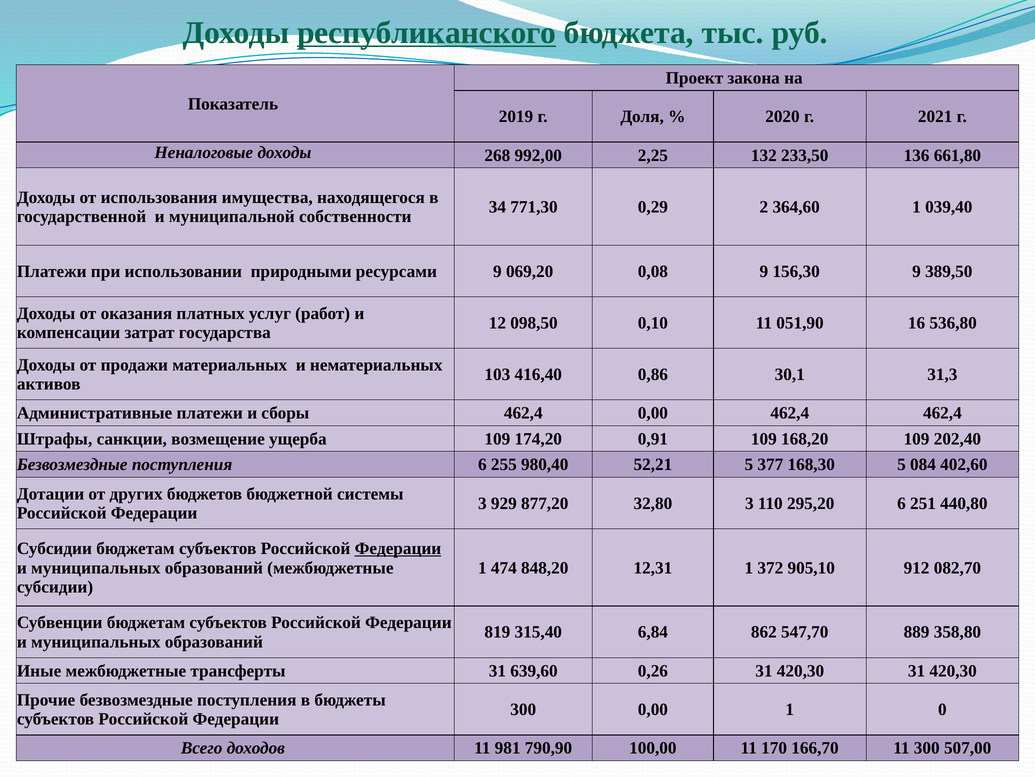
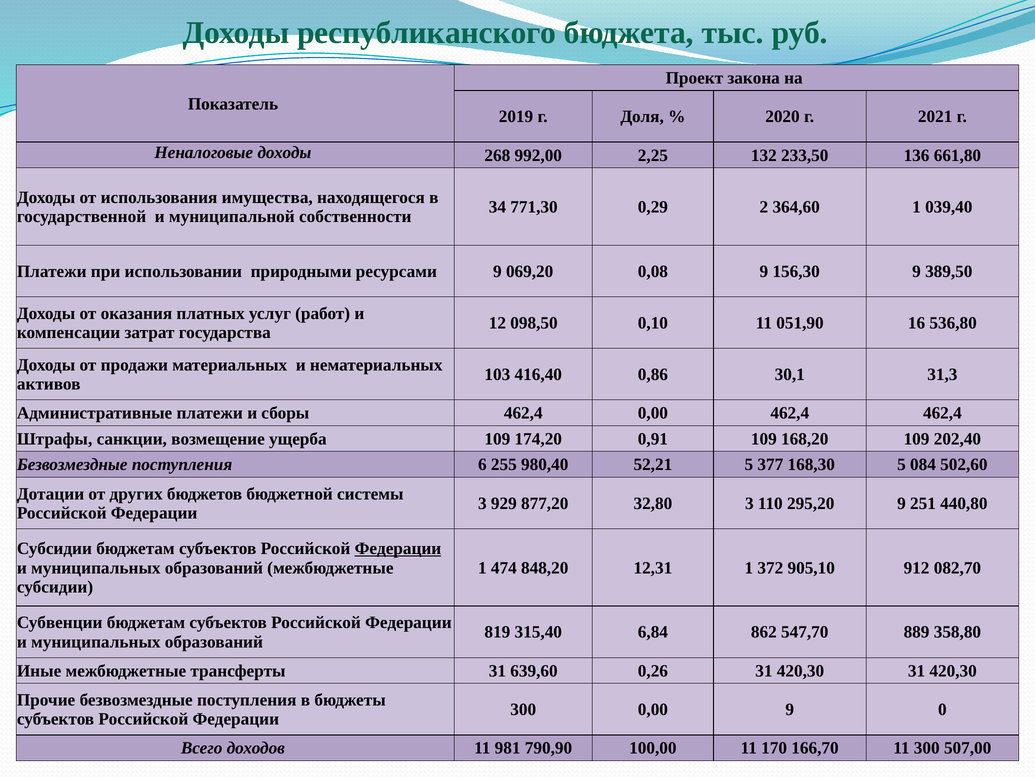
республиканского underline: present -> none (427, 33)
402,60: 402,60 -> 502,60 (964, 464)
295,20 6: 6 -> 9 (901, 503)
0,00 1: 1 -> 9 (790, 709)
